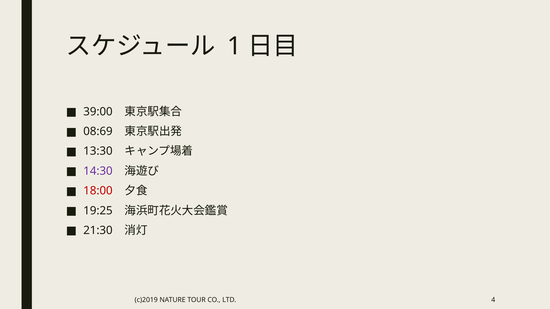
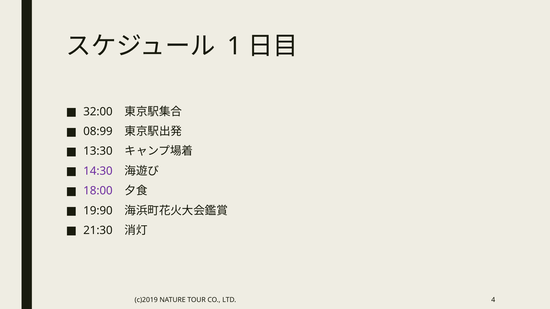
39:00: 39:00 -> 32:00 (98, 112)
08:69: 08:69 -> 08:99 (98, 132)
18:00 colour: red -> purple (98, 191)
19:25: 19:25 -> 19:90 (98, 211)
